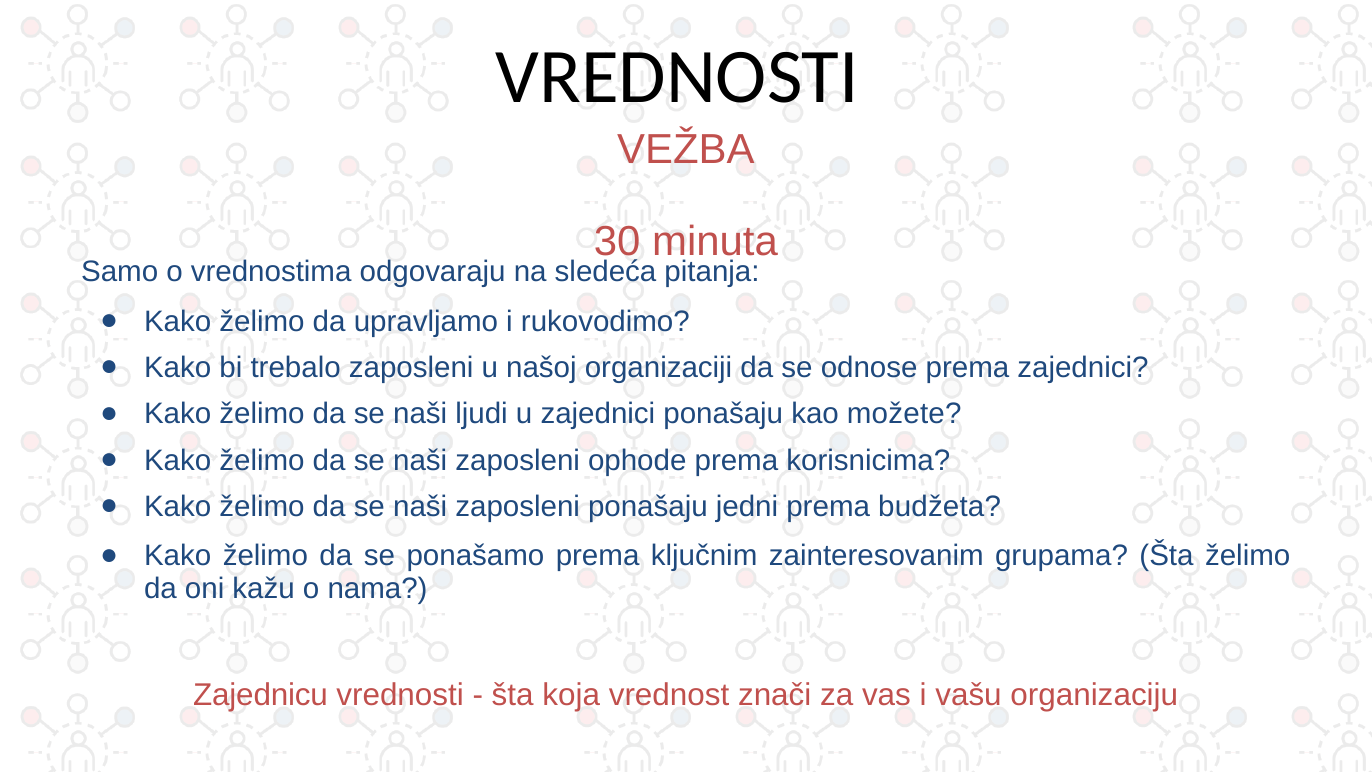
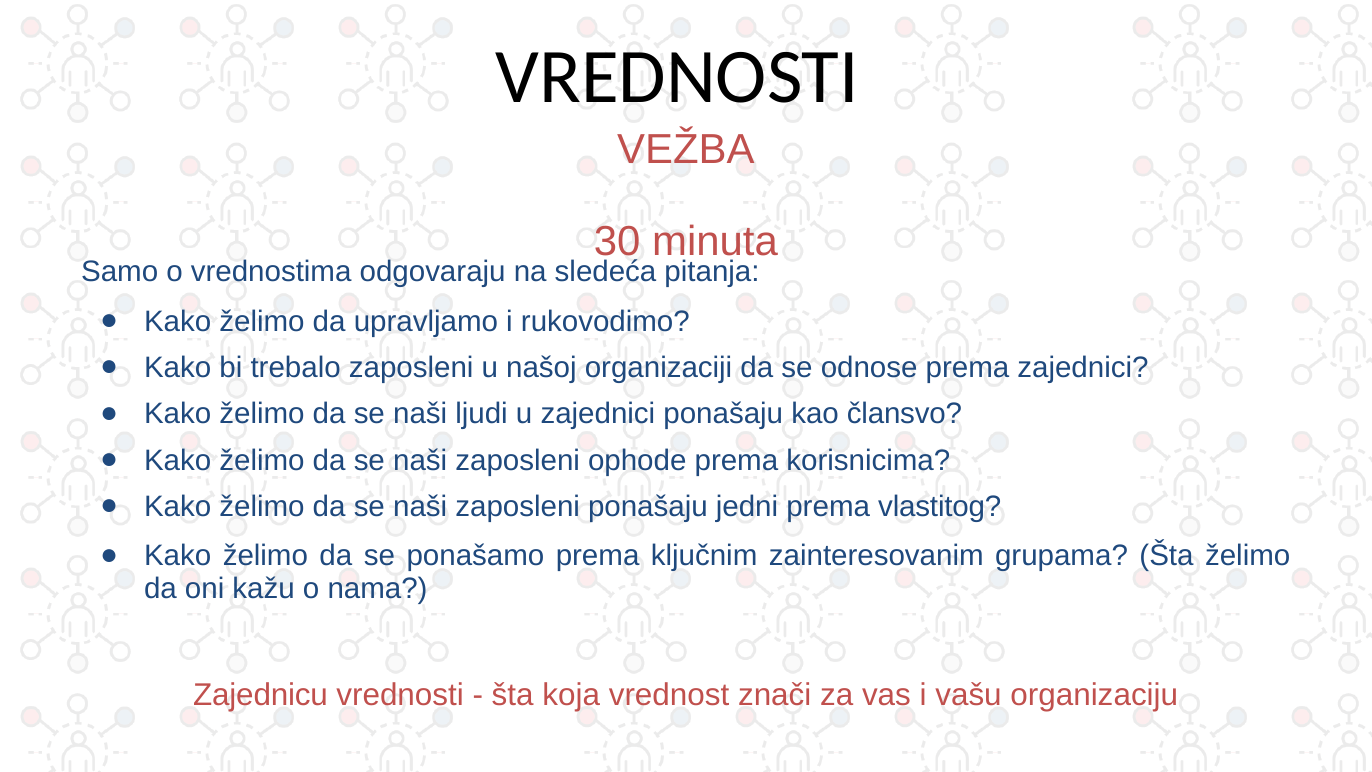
možete: možete -> člansvo (904, 414)
budžeta: budžeta -> vlastitog (940, 507)
